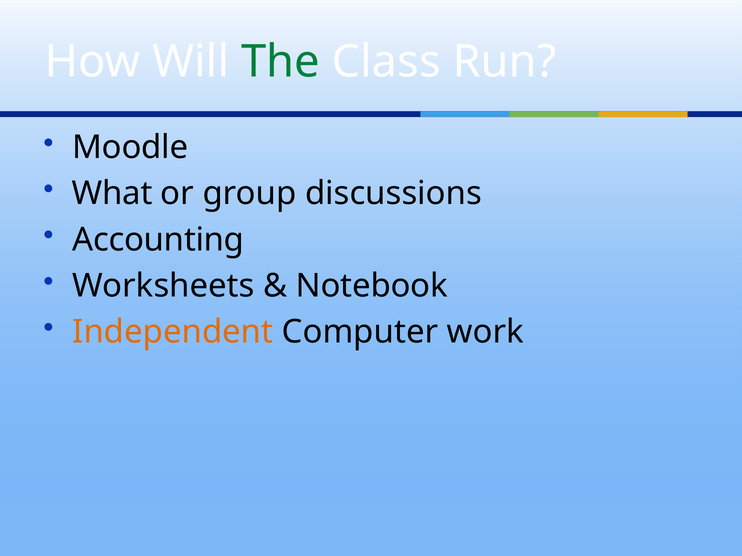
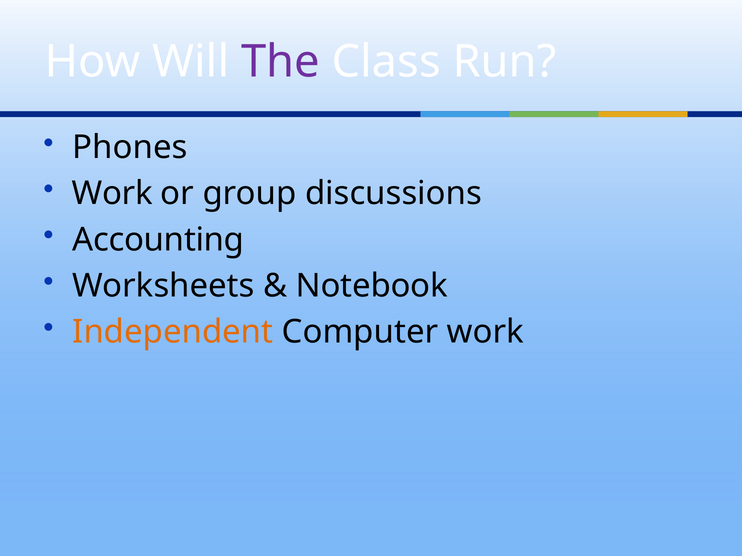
The colour: green -> purple (280, 62)
Moodle: Moodle -> Phones (130, 148)
What: What -> Work (112, 194)
